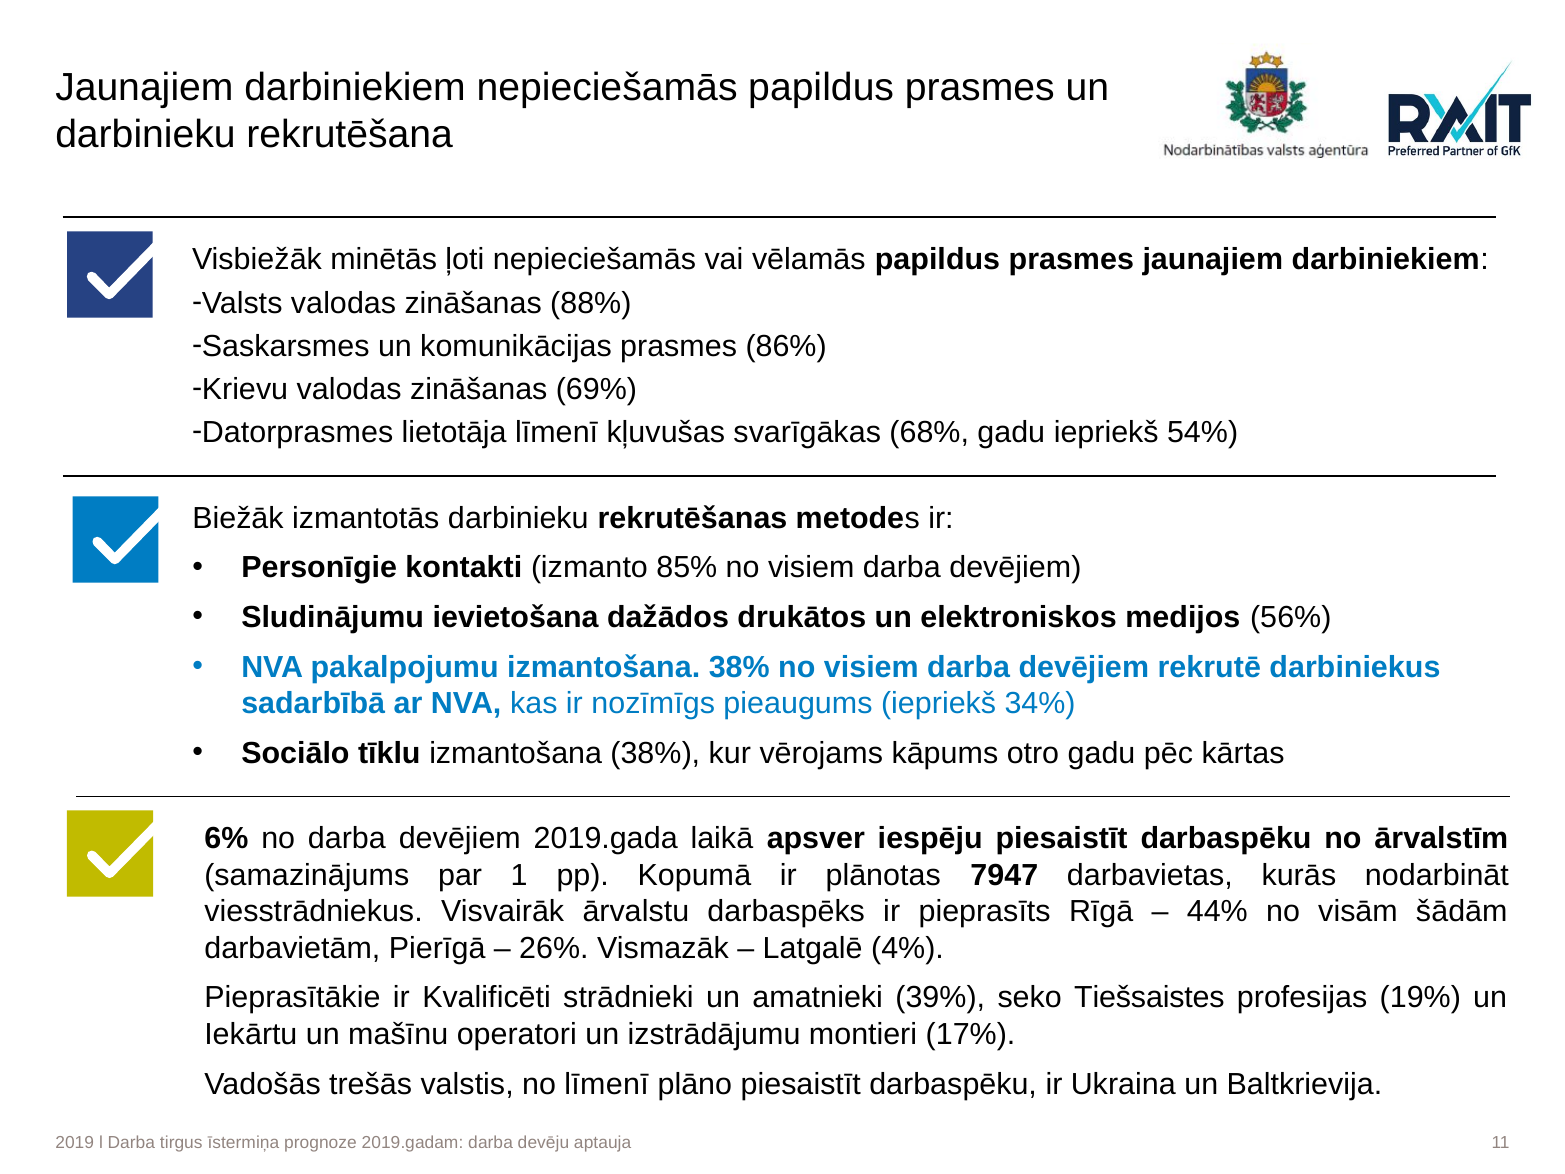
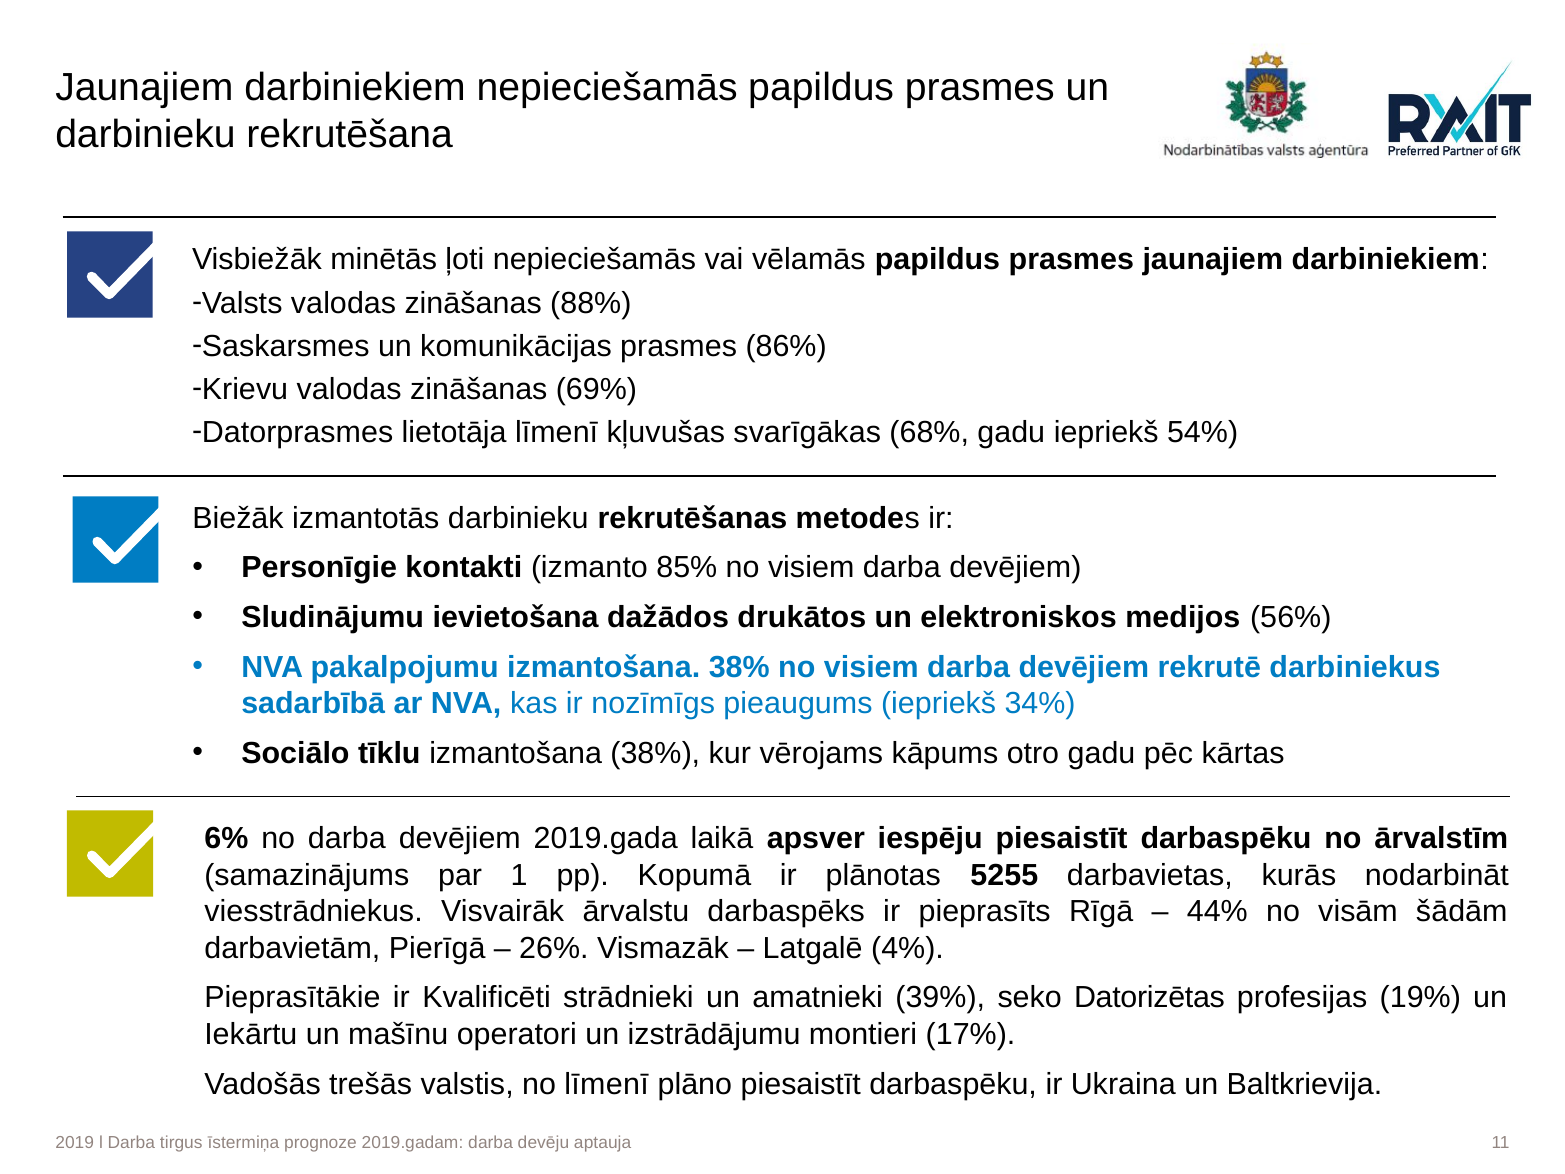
7947: 7947 -> 5255 (1004, 875)
Tiešsaistes: Tiešsaistes -> Datorizētas (1149, 998)
